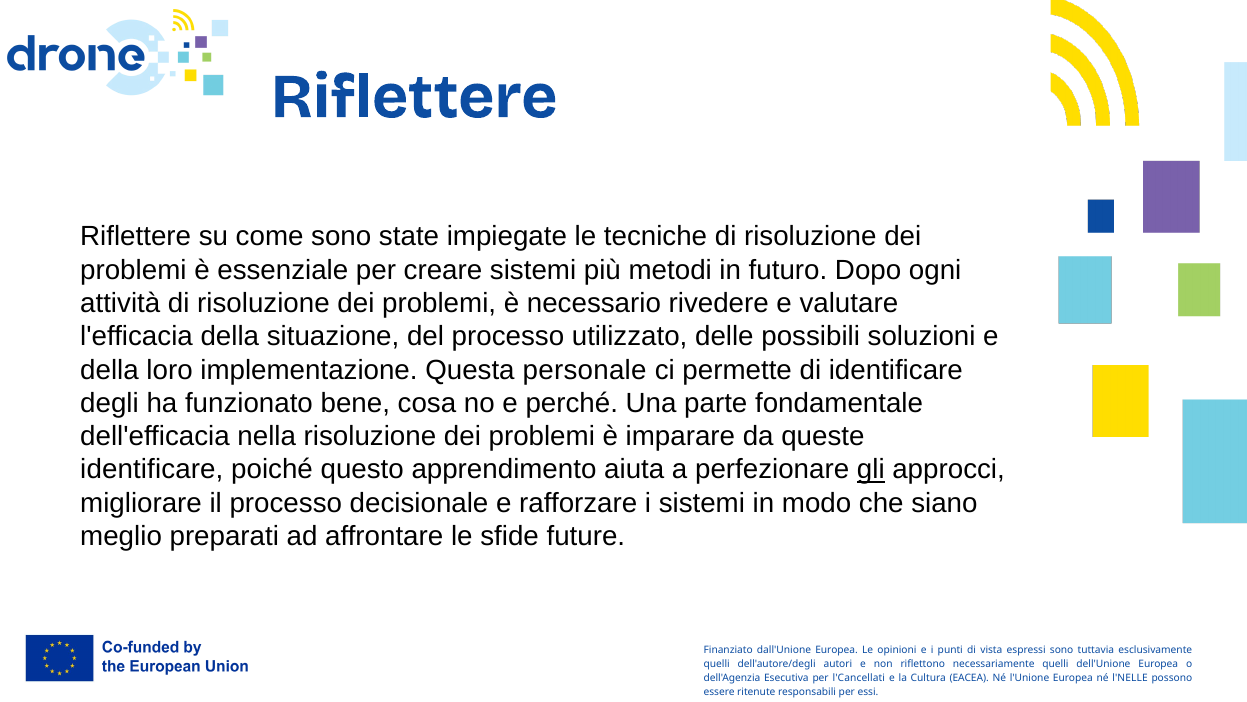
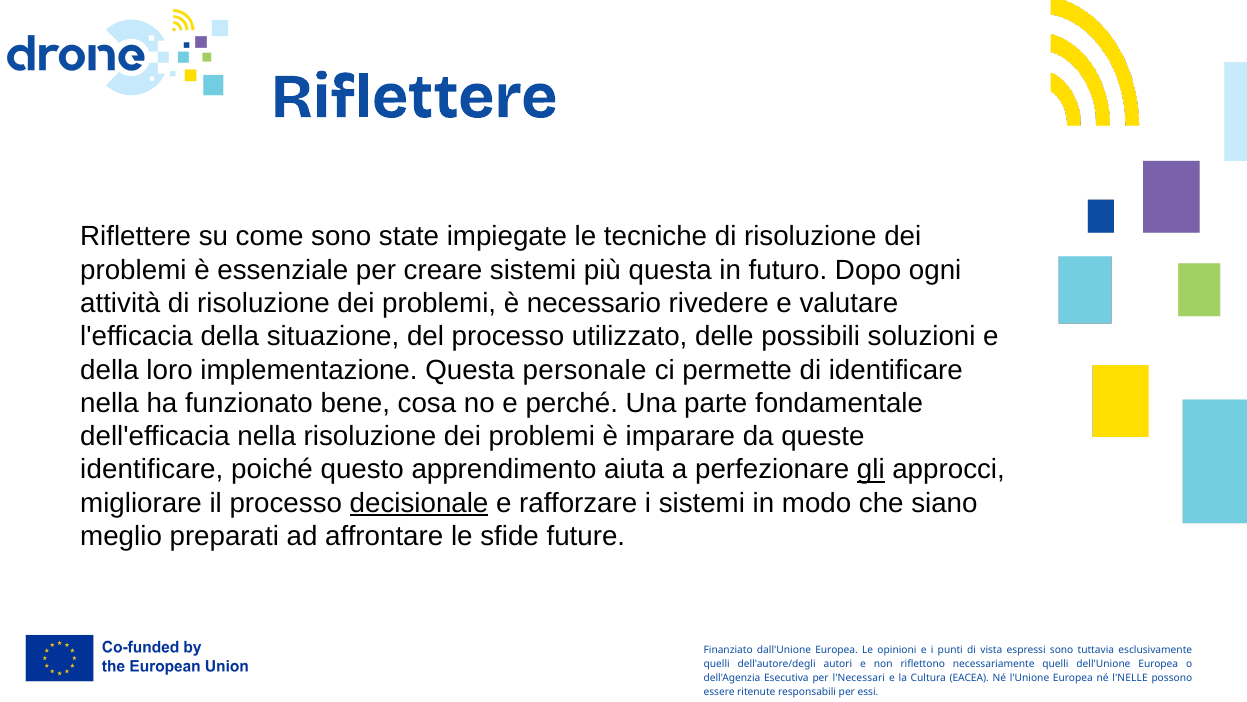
più metodi: metodi -> questa (670, 270)
degli: degli -> nella (109, 403)
decisionale underline: none -> present (419, 503)
l'Cancellati: l'Cancellati -> l'Necessari (859, 678)
